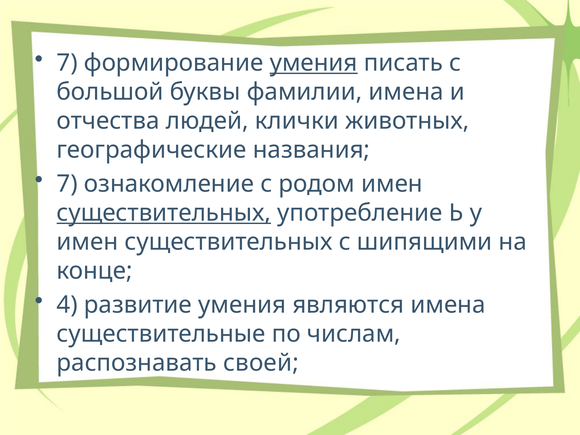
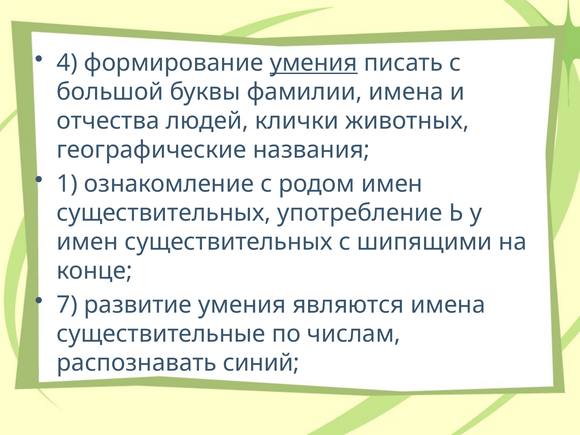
7: 7 -> 4 (67, 63)
7: 7 -> 1 (67, 184)
существительных underline: present -> none (164, 213)
4: 4 -> 7 (67, 305)
своей: своей -> синий (261, 363)
